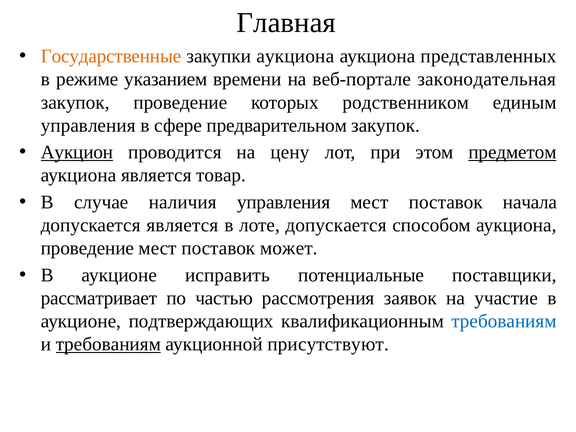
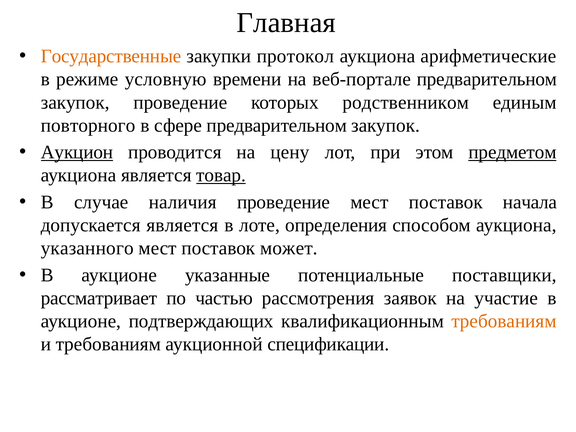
закупки аукциона: аукциона -> протокол (295, 56)
представленных: представленных -> арифметические (489, 56)
указанием: указанием -> условную (166, 79)
веб-портале законодательная: законодательная -> предварительном (487, 79)
управления: управления -> повторного (88, 125)
товар underline: none -> present (221, 175)
наличия управления: управления -> проведение (284, 202)
лоте допускается: допускается -> определения (336, 225)
проведение: проведение -> указанного (87, 248)
исправить: исправить -> указанные (228, 275)
требованиям colour: blue -> orange (504, 321)
требованиям underline: present -> none (108, 344)
присутствуют: присутствуют -> спецификации (328, 344)
